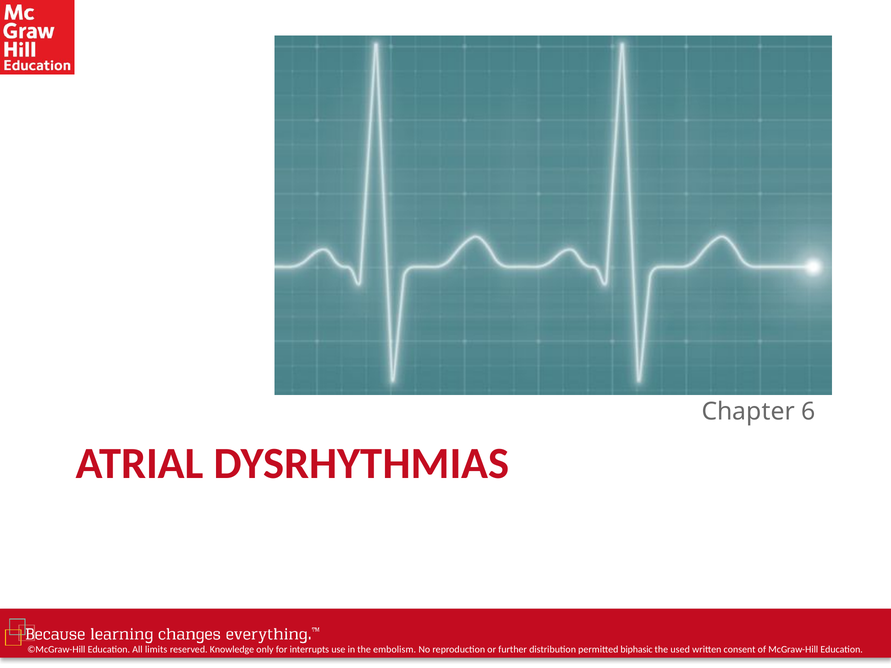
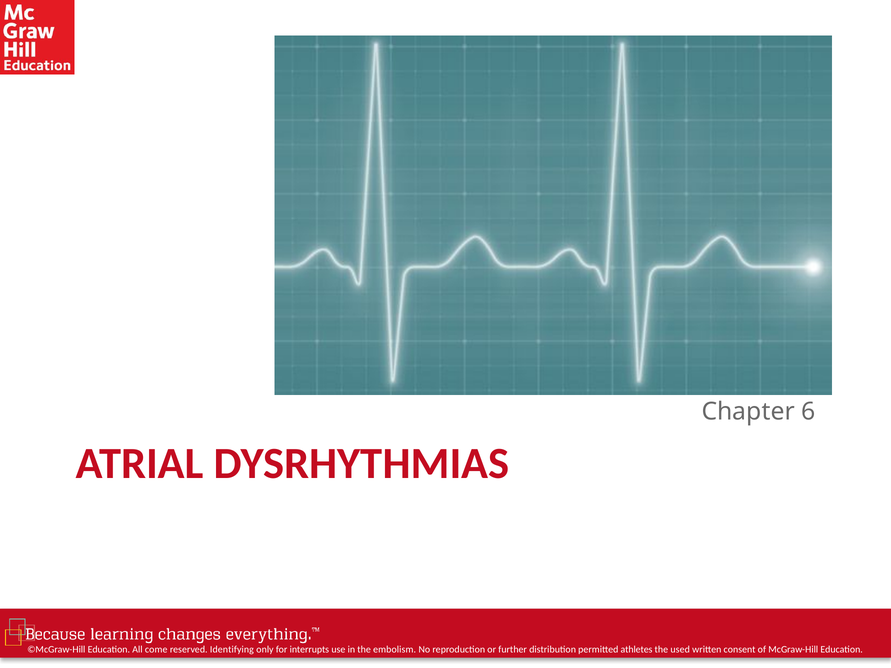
limits: limits -> come (156, 650)
Knowledge: Knowledge -> Identifying (232, 650)
biphasic: biphasic -> athletes (637, 650)
